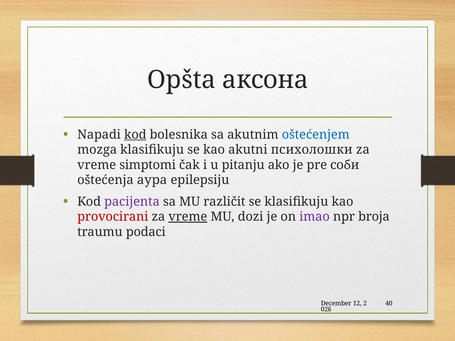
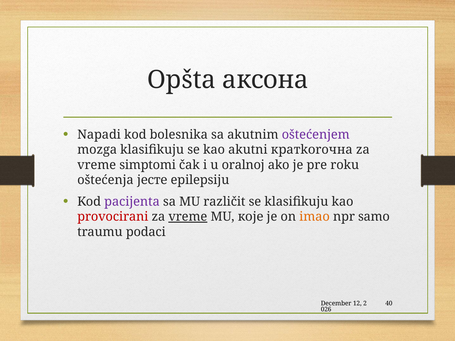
kod underline: present -> none (135, 135)
oštećenjem colour: blue -> purple (316, 135)
психолошки: психолошки -> кратkоroчнa (312, 150)
pitanju: pitanju -> oralnoj (243, 165)
соби: соби -> roku (345, 165)
аура: аура -> јесте (152, 180)
dozi: dozi -> које (251, 217)
imao colour: purple -> orange (315, 217)
broja: broja -> samo (374, 217)
